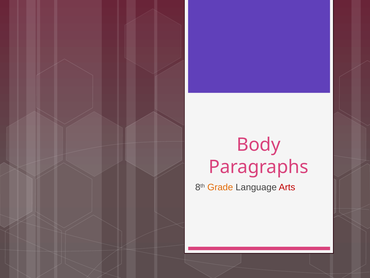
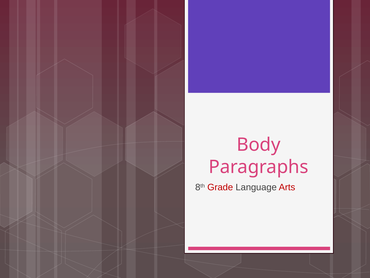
Grade colour: orange -> red (220, 187)
